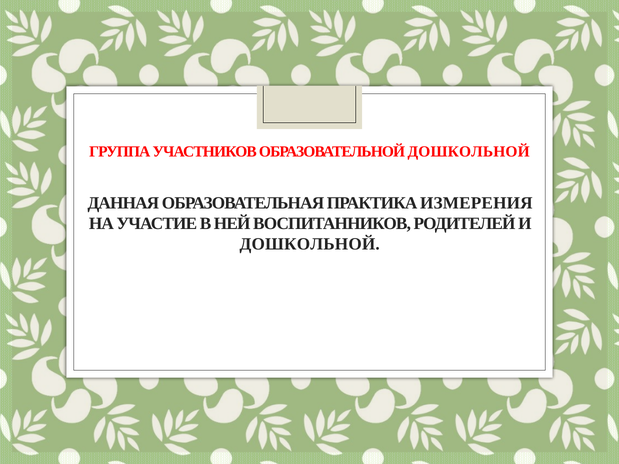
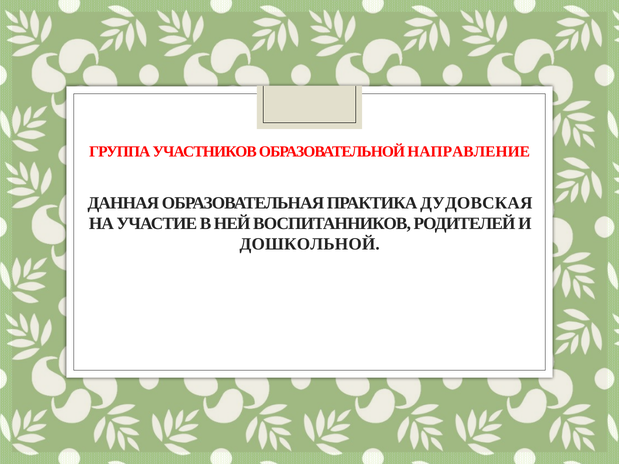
ОБРАЗОВАТЕЛЬНОЙ ДОШКОЛЬНОЙ: ДОШКОЛЬНОЙ -> НАПРАВЛЕНИЕ (469, 152)
ИЗМЕРЕНИЯ: ИЗМЕРЕНИЯ -> ДУДОВСКАЯ (476, 203)
